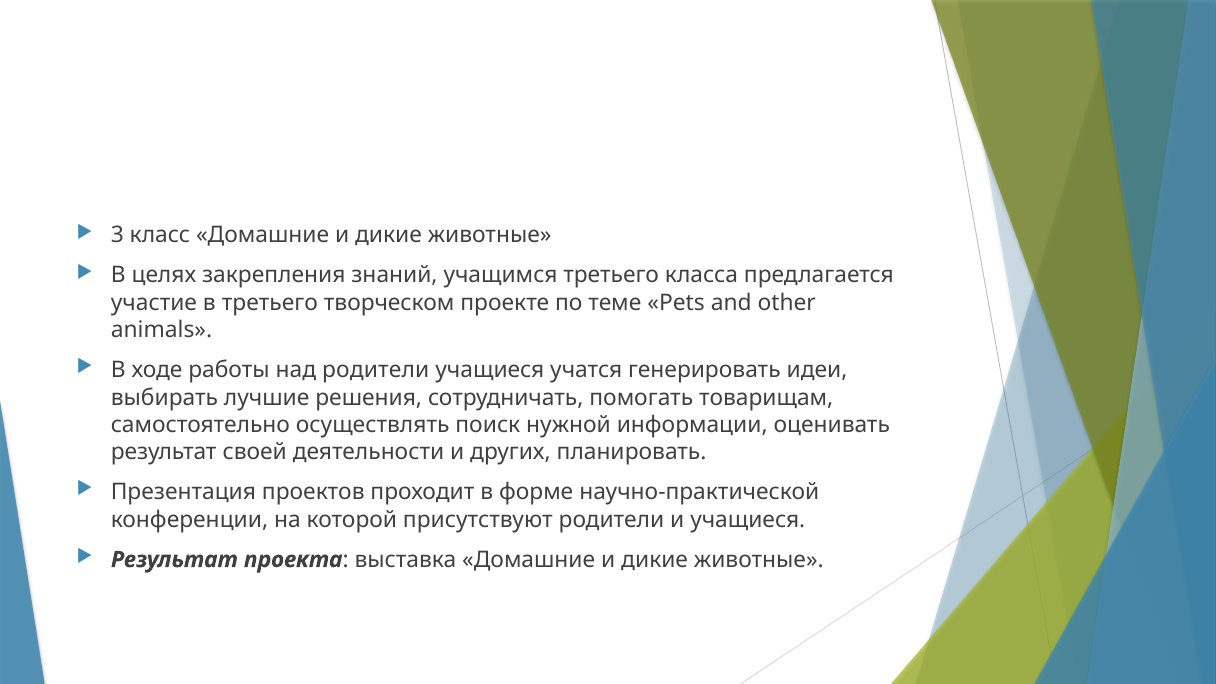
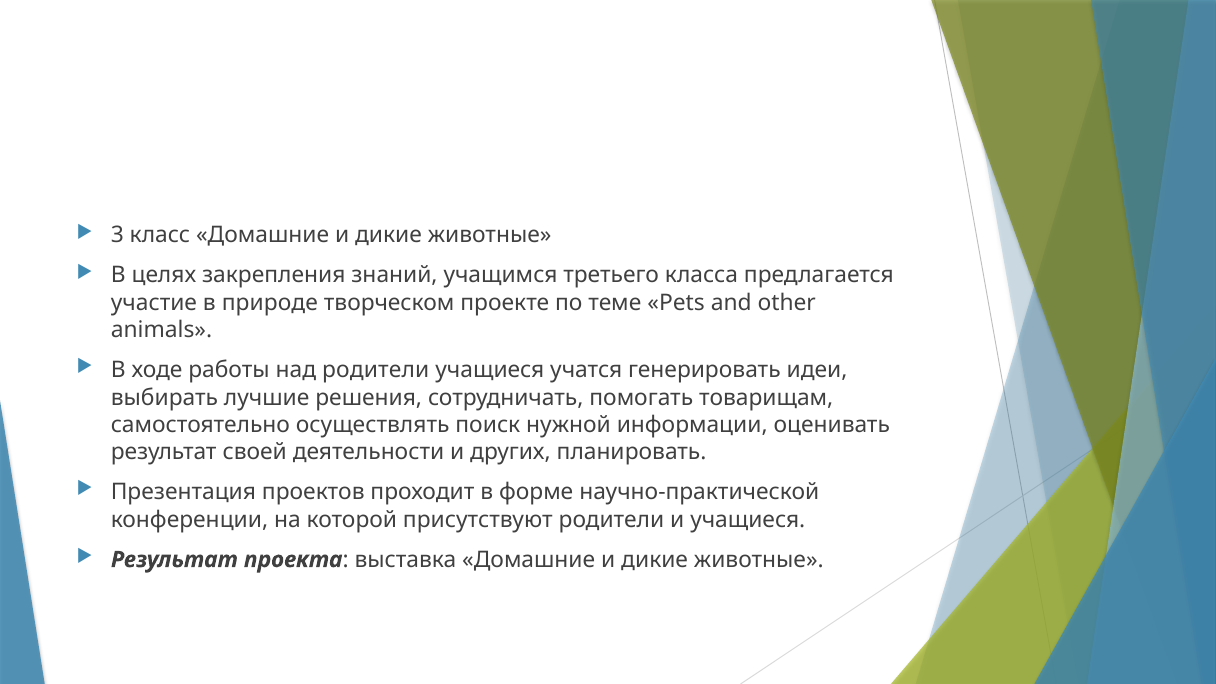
в третьего: третьего -> природе (270, 303)
